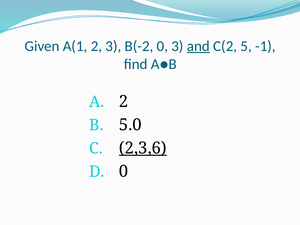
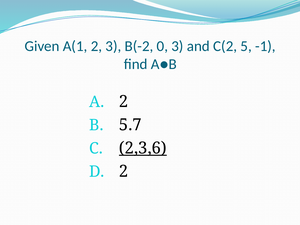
and underline: present -> none (198, 46)
5.0: 5.0 -> 5.7 (130, 125)
0: 0 -> 2 (124, 171)
